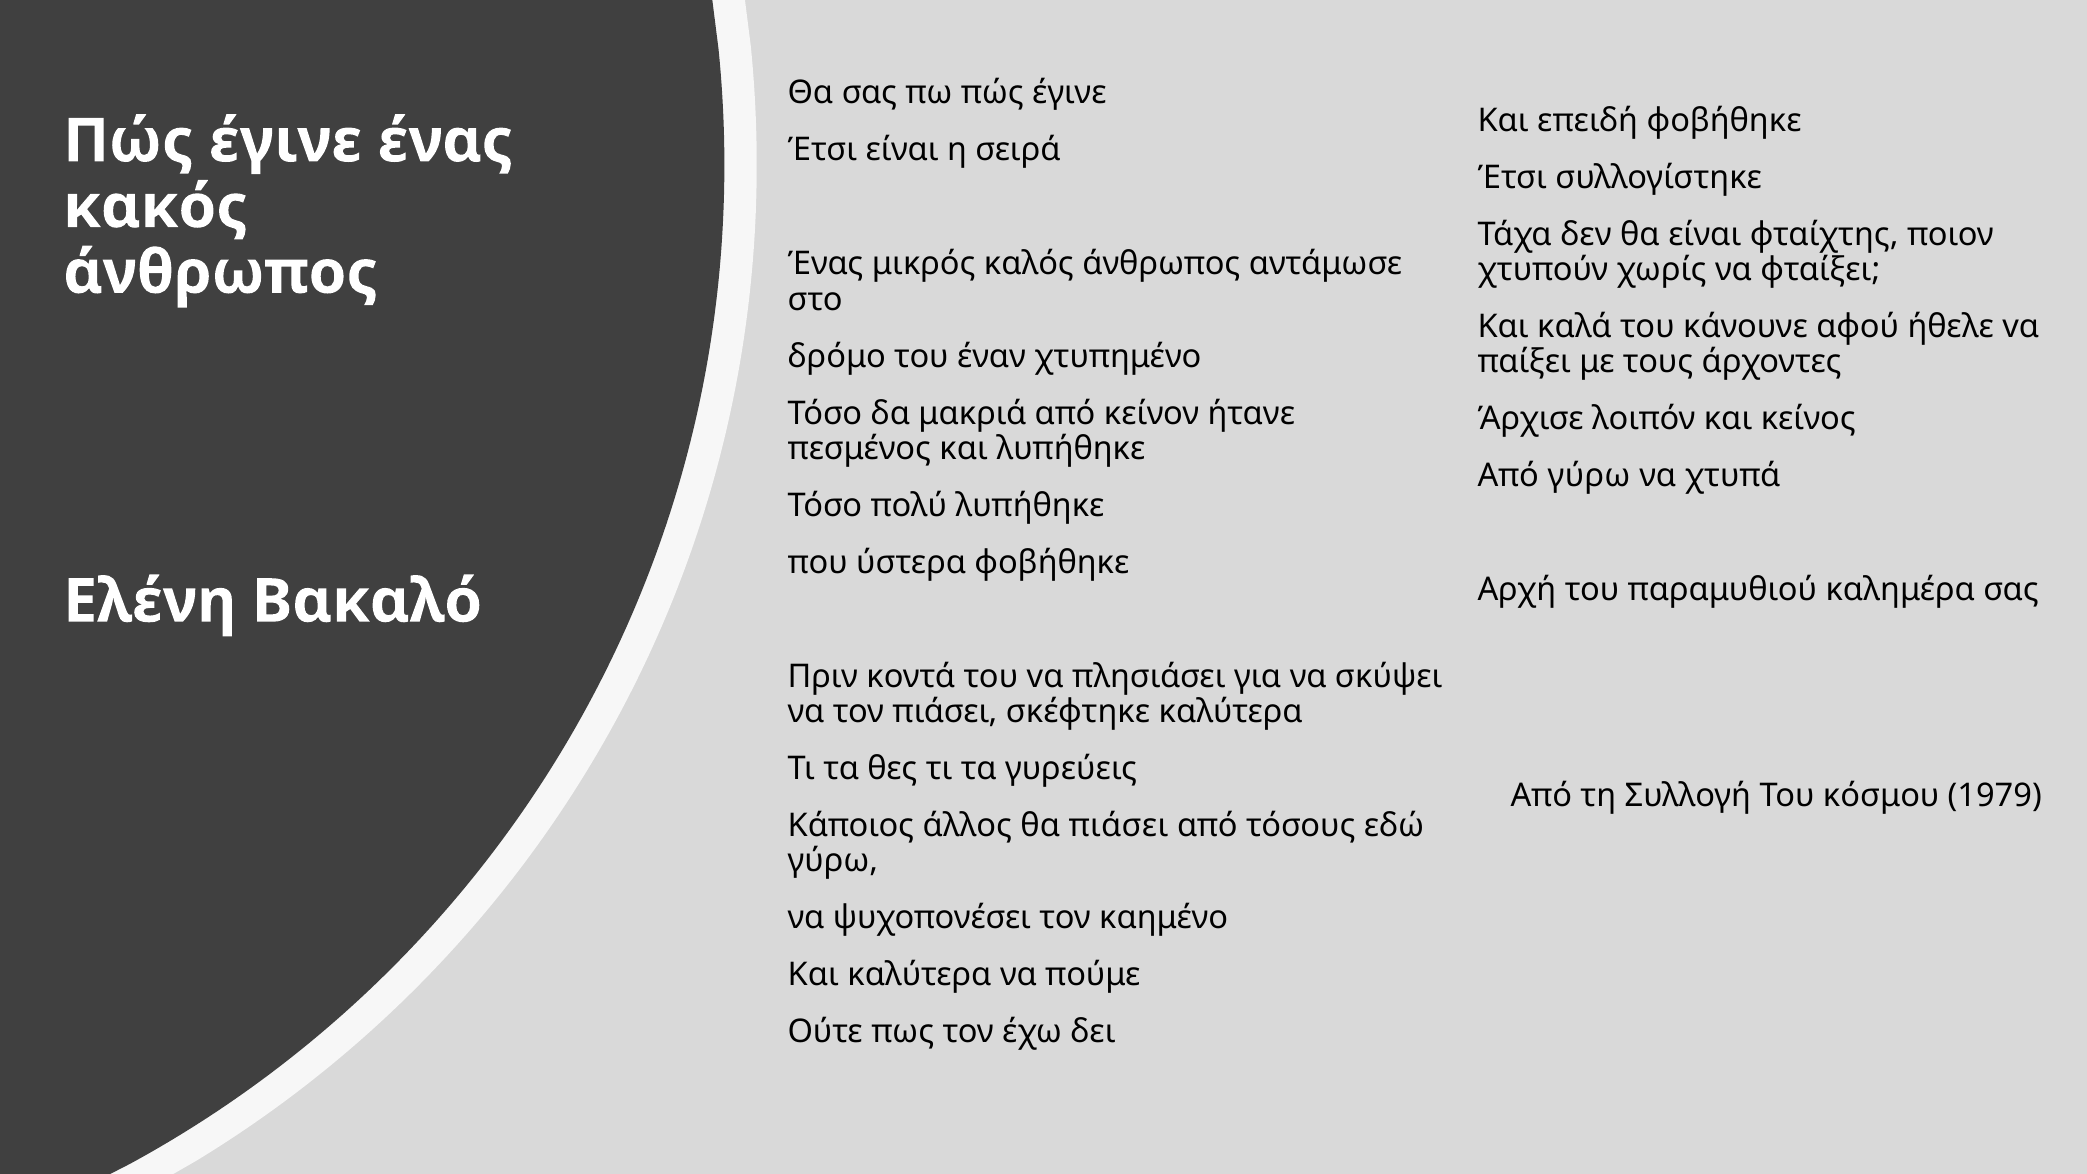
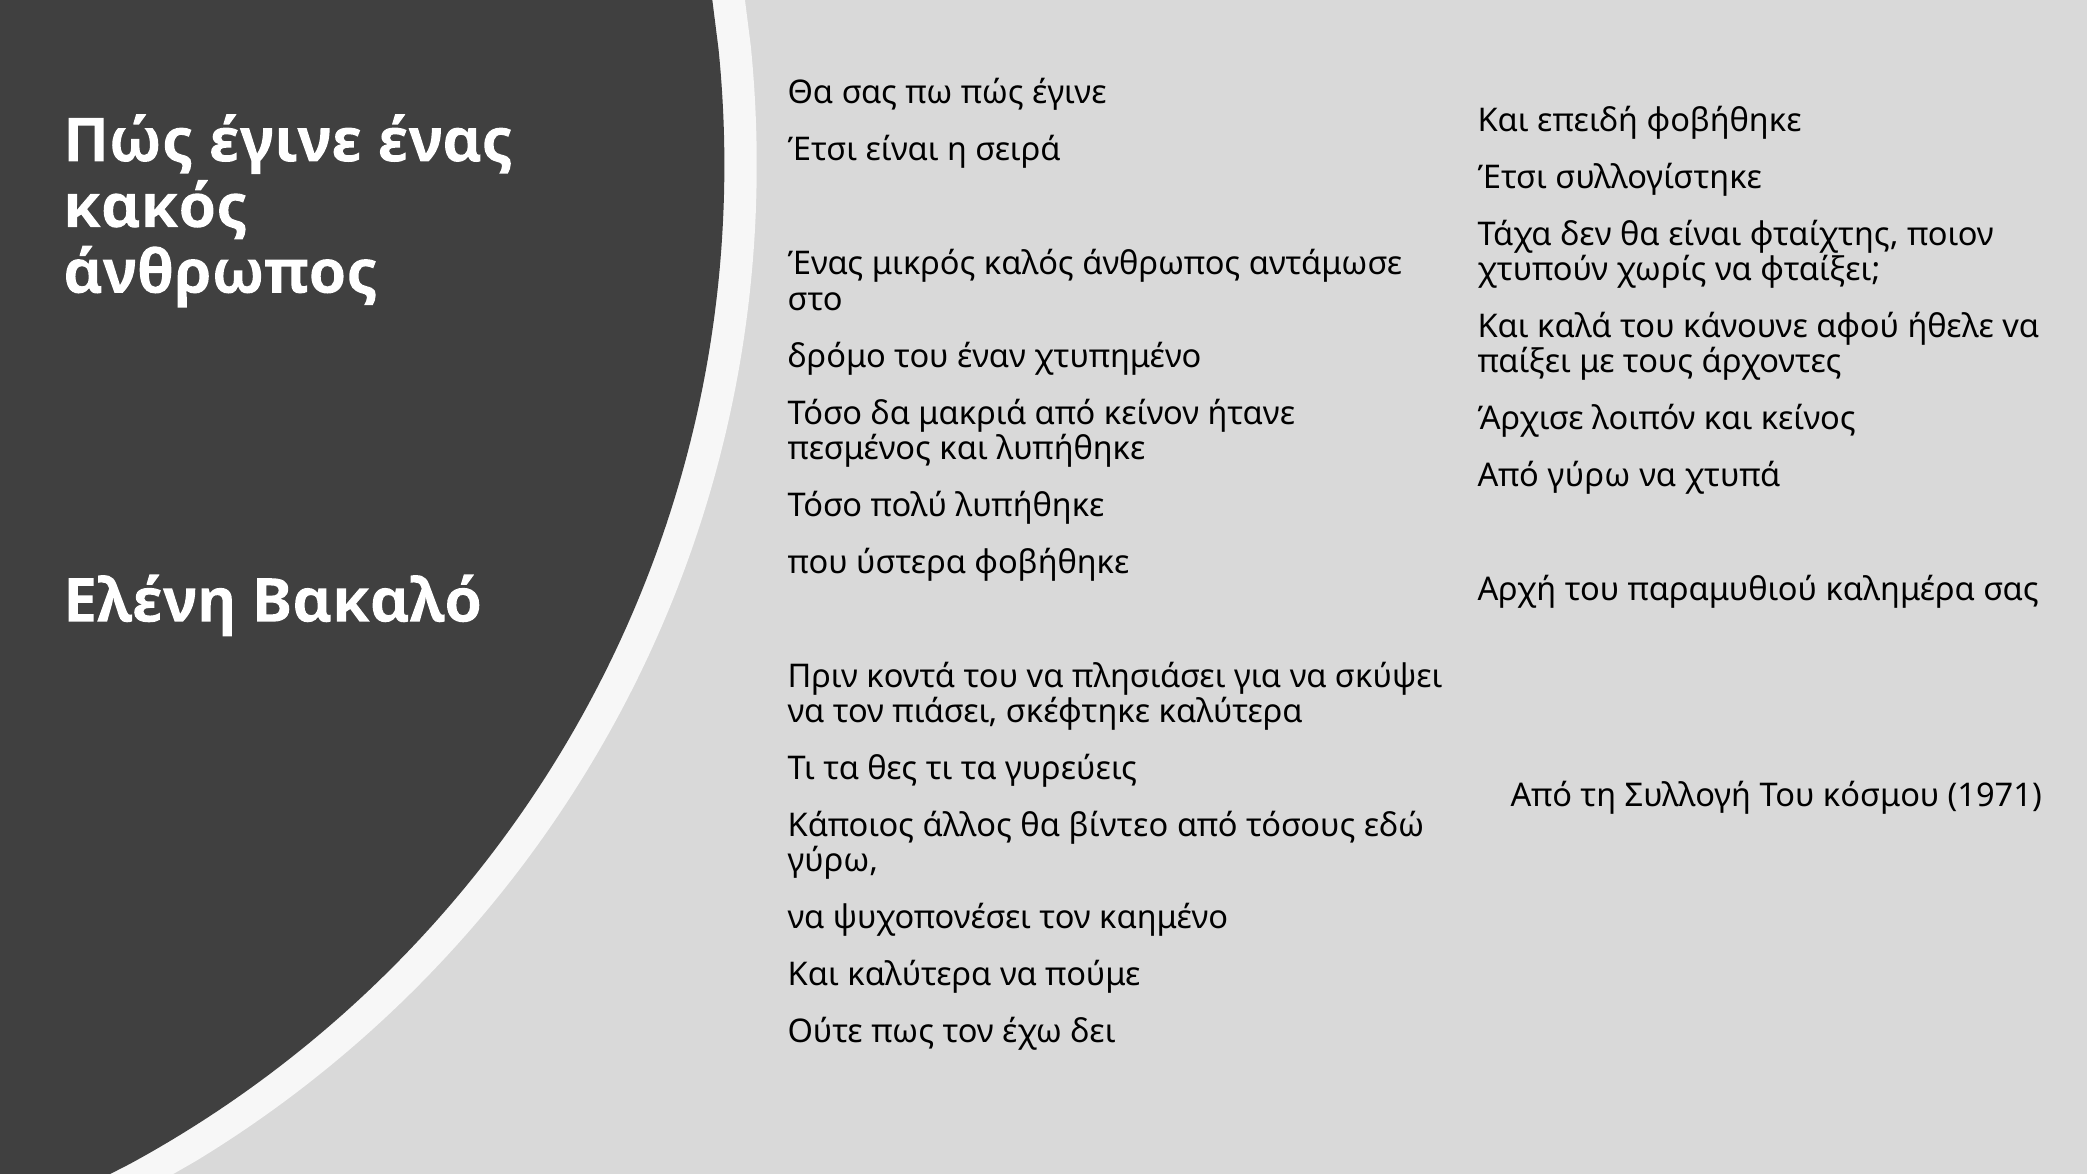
1979: 1979 -> 1971 (1995, 796)
θα πιάσει: πιάσει -> βίντεο (1119, 826)
